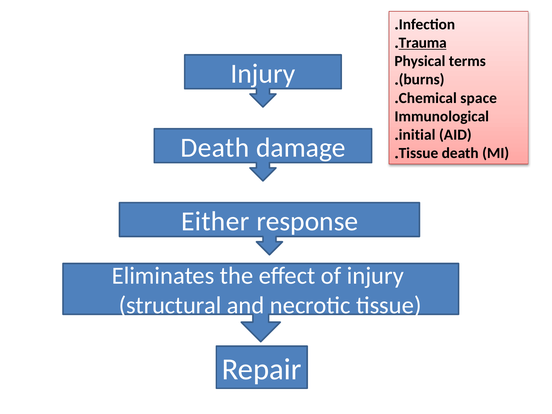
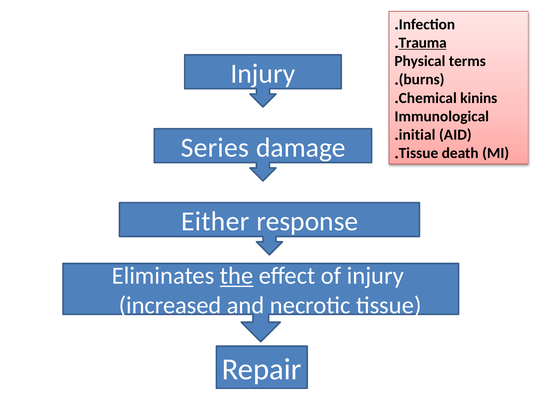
space: space -> kinins (479, 98)
Death: Death -> Series (215, 148)
the underline: none -> present (237, 276)
structural: structural -> increased (170, 305)
